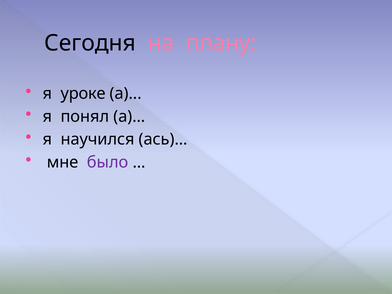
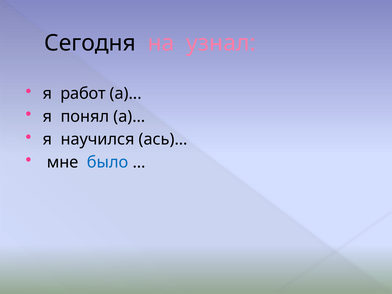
плану: плану -> узнал (221, 43)
уроке: уроке -> работ (83, 94)
было colour: purple -> blue (108, 162)
